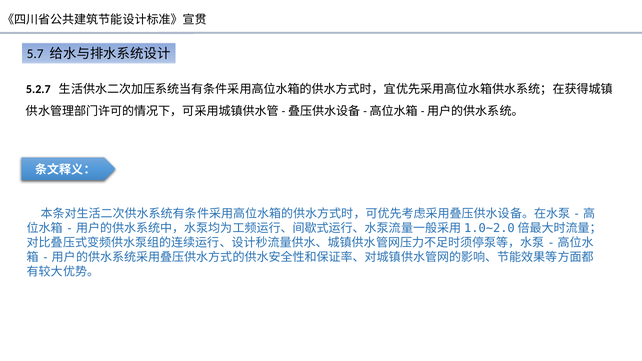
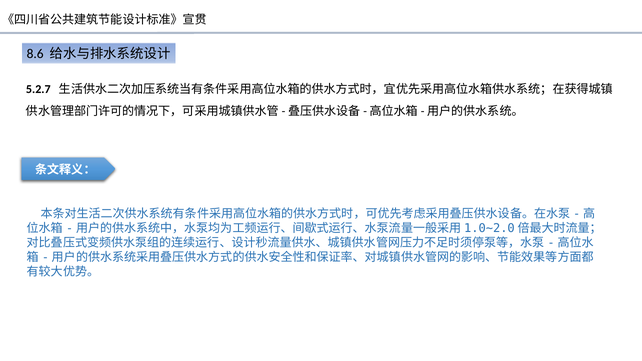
5.7: 5.7 -> 8.6 (35, 54)
